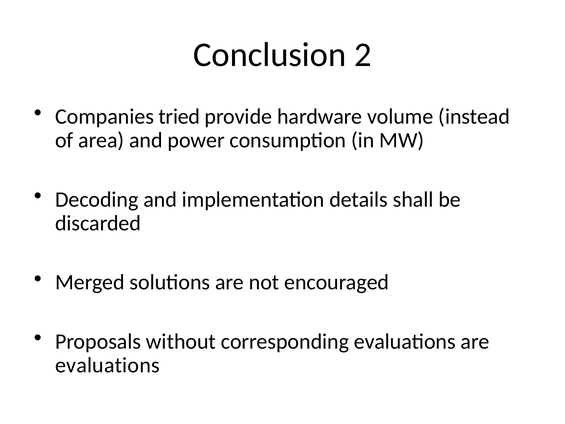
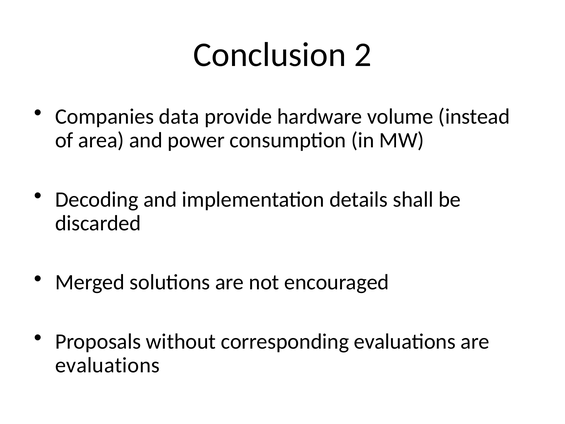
tried: tried -> data (179, 116)
